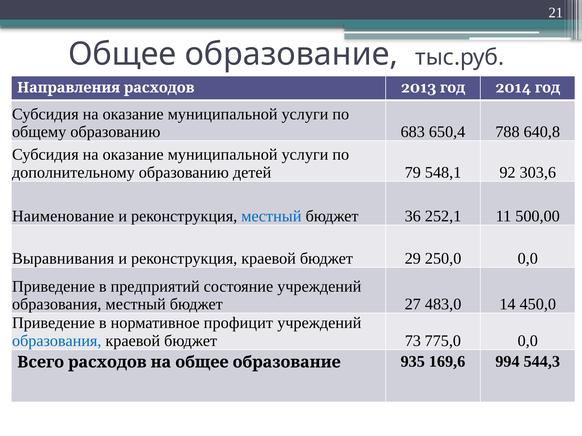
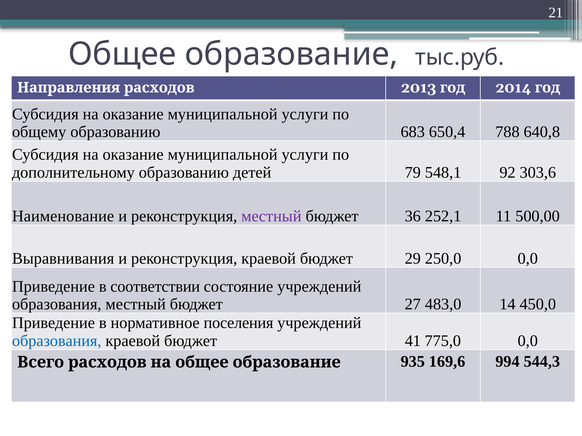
местный colour: blue -> purple (271, 216)
предприятий: предприятий -> соответствии (155, 287)
профицит: профицит -> поселения (239, 323)
73: 73 -> 41 (413, 341)
